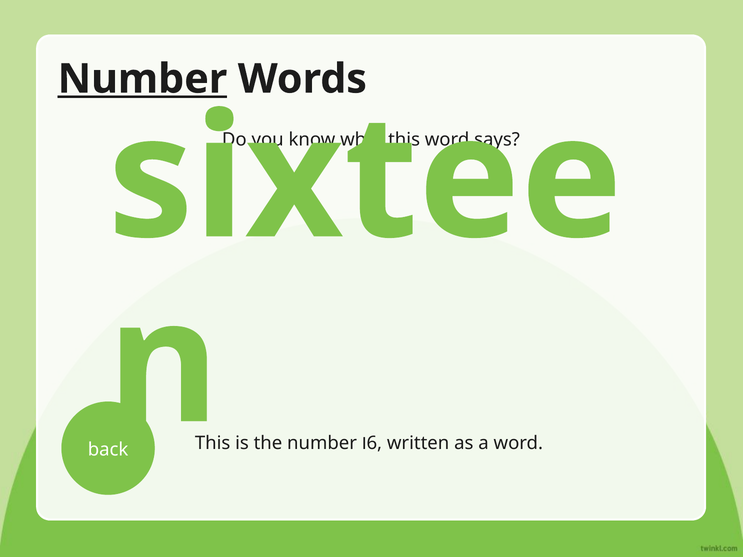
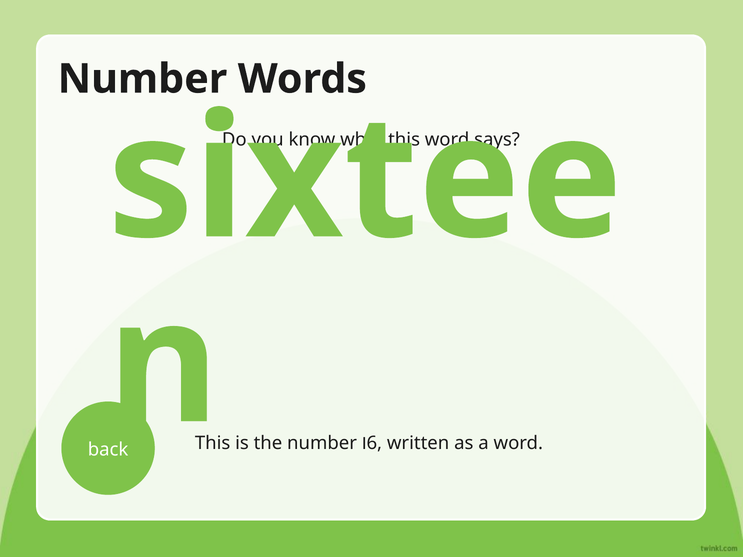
Number underline: present -> none (142, 79)
